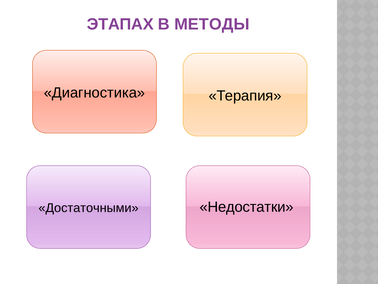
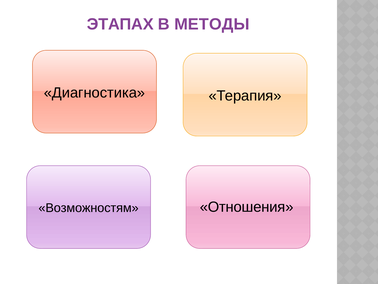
Недостатки: Недостатки -> Отношения (247, 207)
Достаточными: Достаточными -> Возможностям (89, 208)
